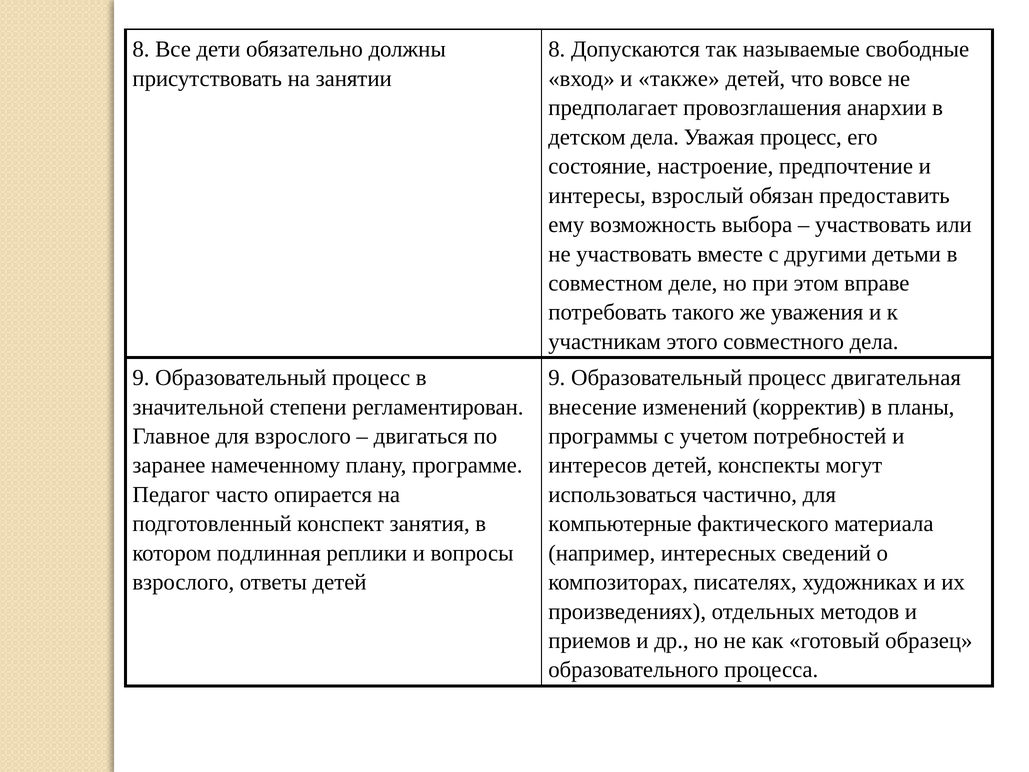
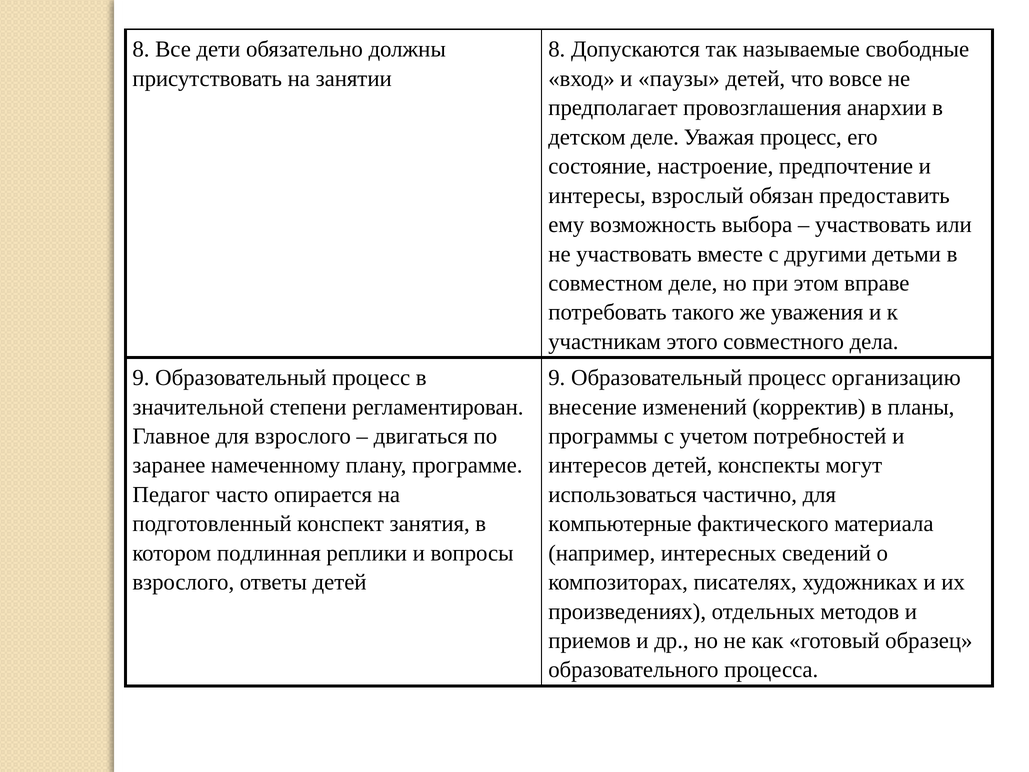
также: также -> паузы (679, 79)
детском дела: дела -> деле (655, 137)
двигательная: двигательная -> организацию (896, 378)
